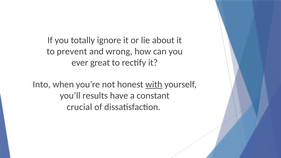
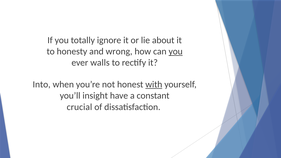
prevent: prevent -> honesty (72, 51)
you underline: none -> present (176, 51)
great: great -> walls (100, 63)
results: results -> insight (95, 96)
